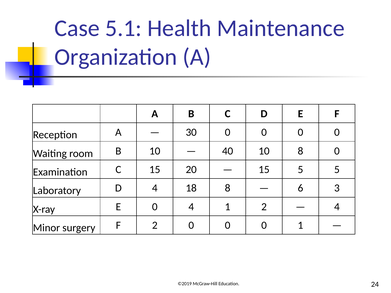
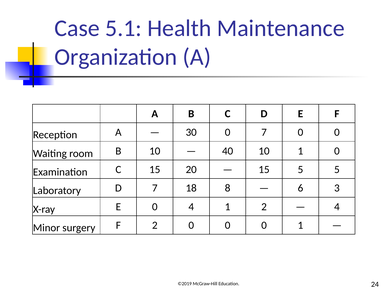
30 0 0: 0 -> 7 (264, 132)
10 8: 8 -> 1 (300, 151)
D 4: 4 -> 7 (155, 188)
